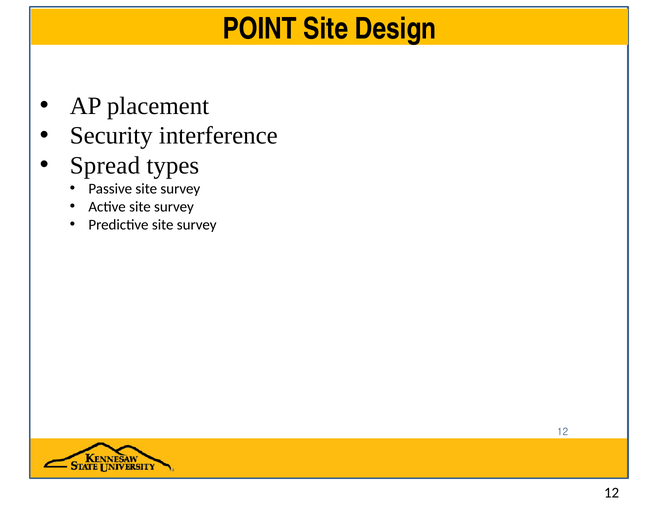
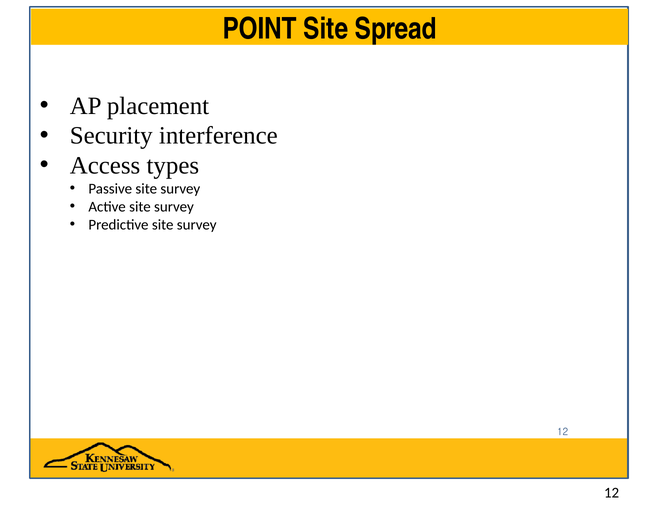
Design: Design -> Spread (396, 29)
Spread: Spread -> Access (105, 166)
